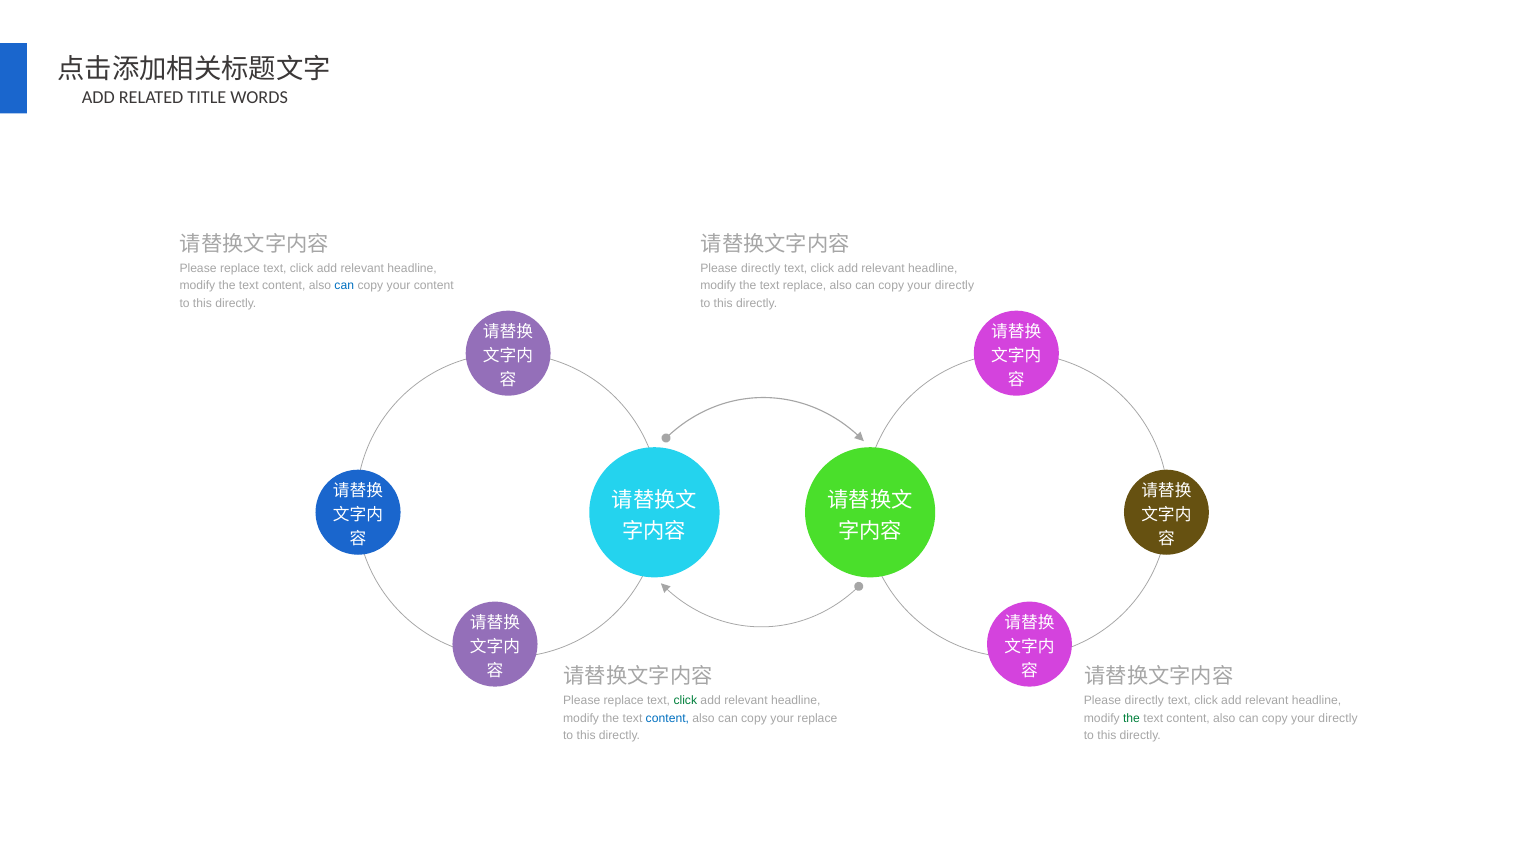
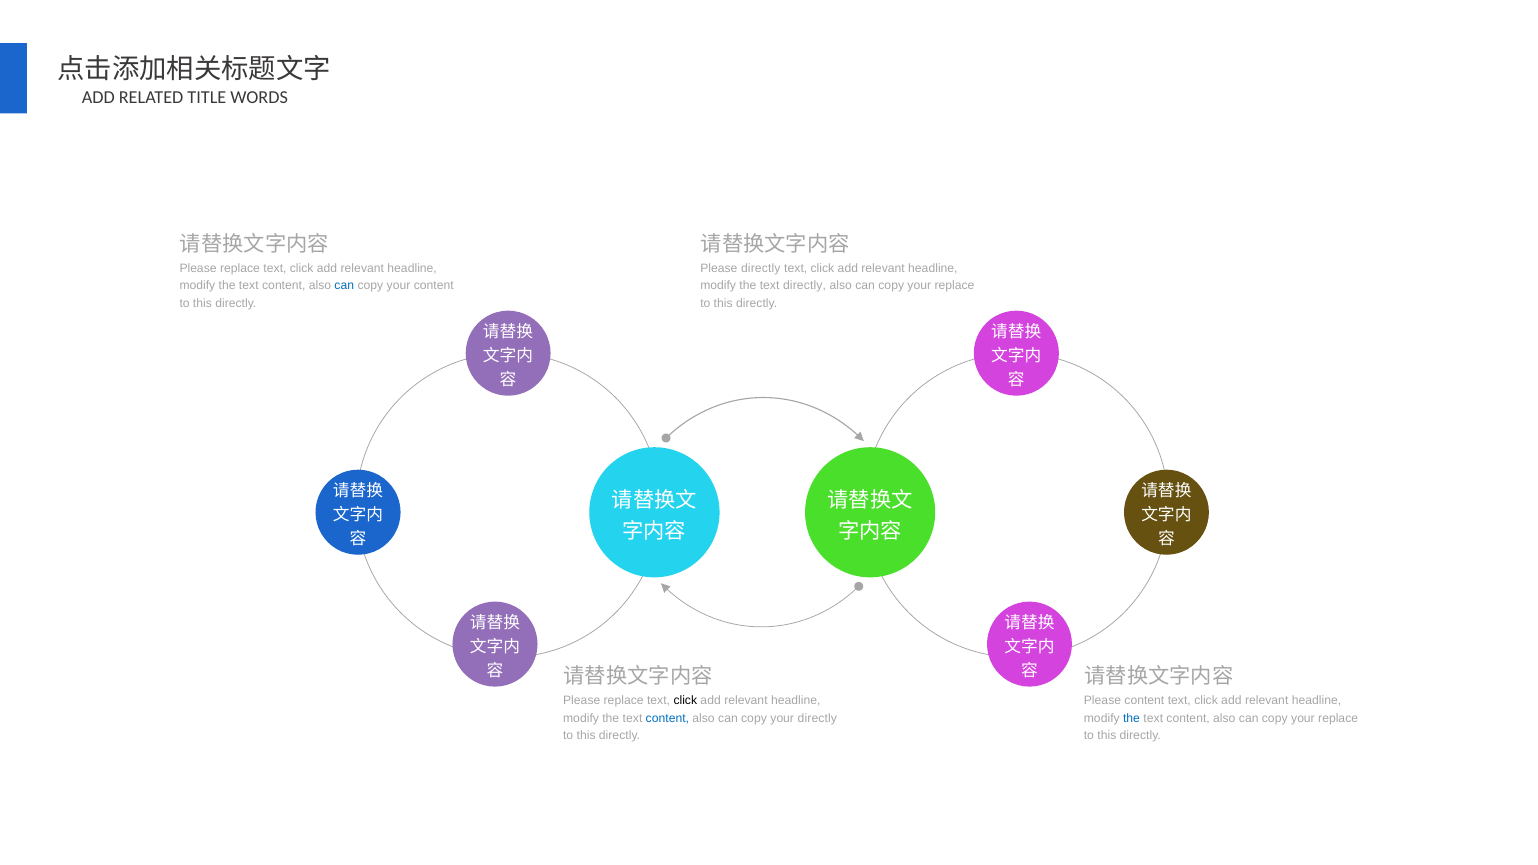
text replace: replace -> directly (805, 286)
directly: directly -> replace (955, 286)
click colour: green -> black (685, 701)
directly: directly -> content (1144, 701)
your replace: replace -> directly (817, 718)
the colour: green -> blue (1131, 718)
directly: directly -> replace (1338, 718)
